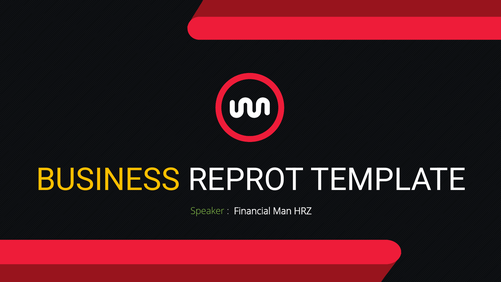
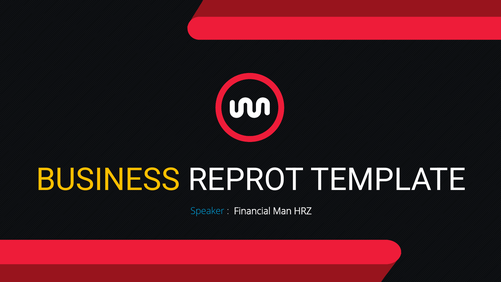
Speaker colour: light green -> light blue (207, 211)
